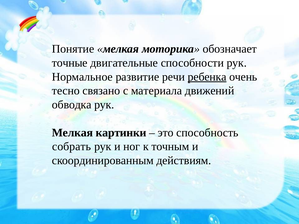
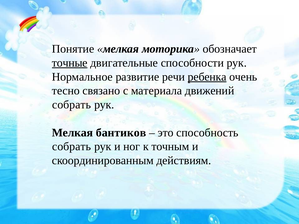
точные underline: none -> present (70, 63)
обводка: обводка -> собрать (72, 105)
картинки: картинки -> бантиков (121, 133)
